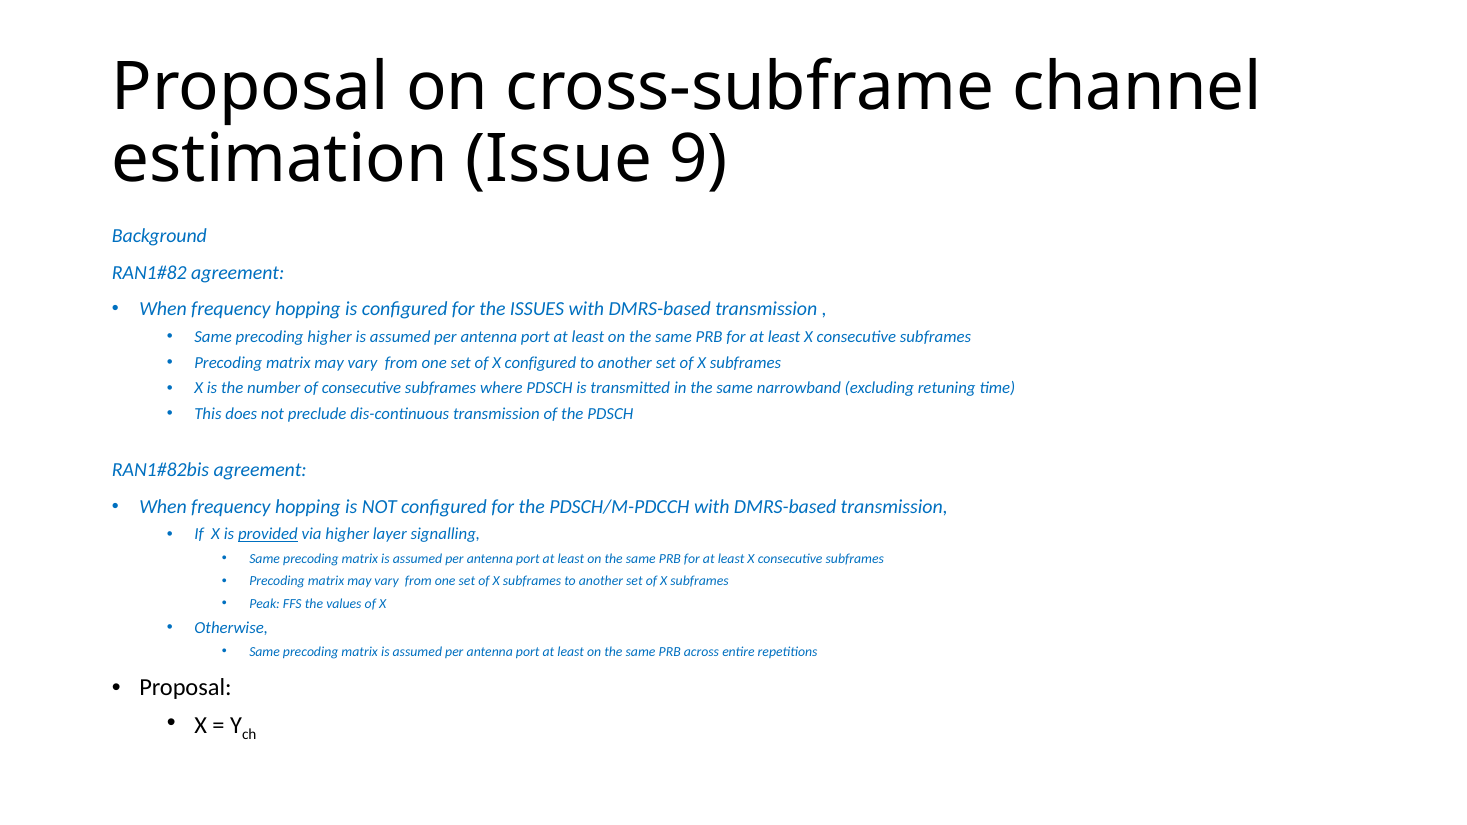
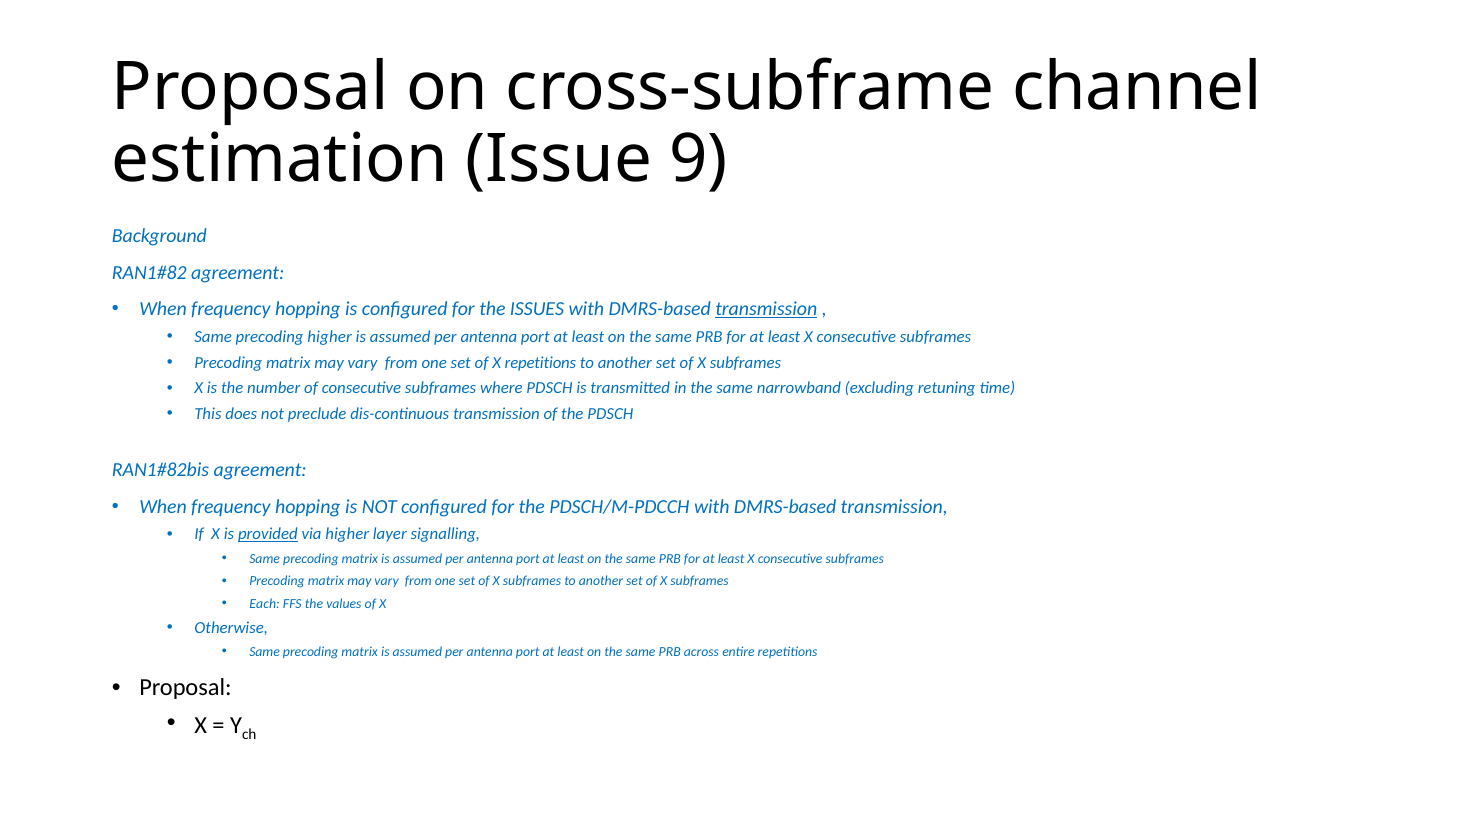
transmission underline: none -> present (766, 309)
X configured: configured -> repetitions (540, 363)
Peak: Peak -> Each (265, 604)
